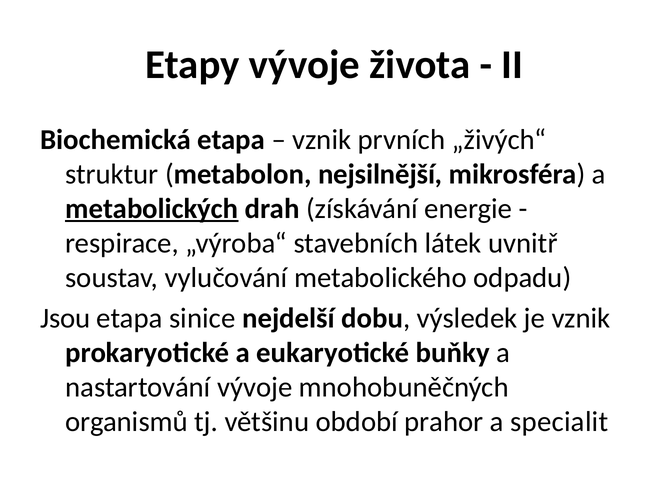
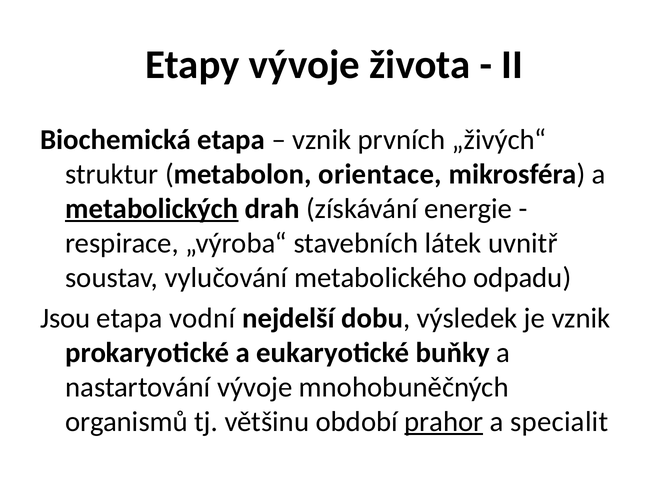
nejsilnější: nejsilnější -> orientace (380, 174)
sinice: sinice -> vodní (202, 319)
prahor underline: none -> present (444, 422)
